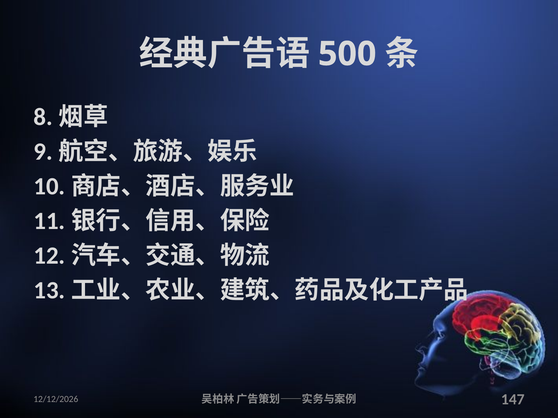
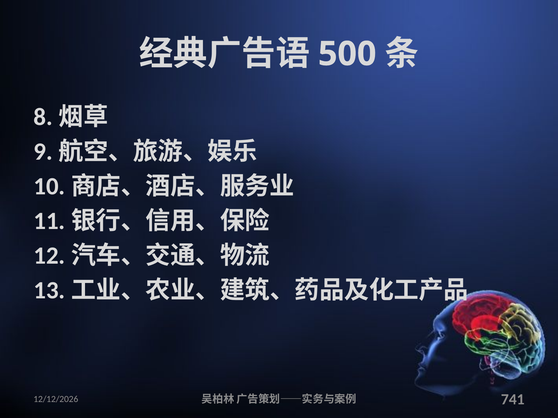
147: 147 -> 741 (513, 400)
